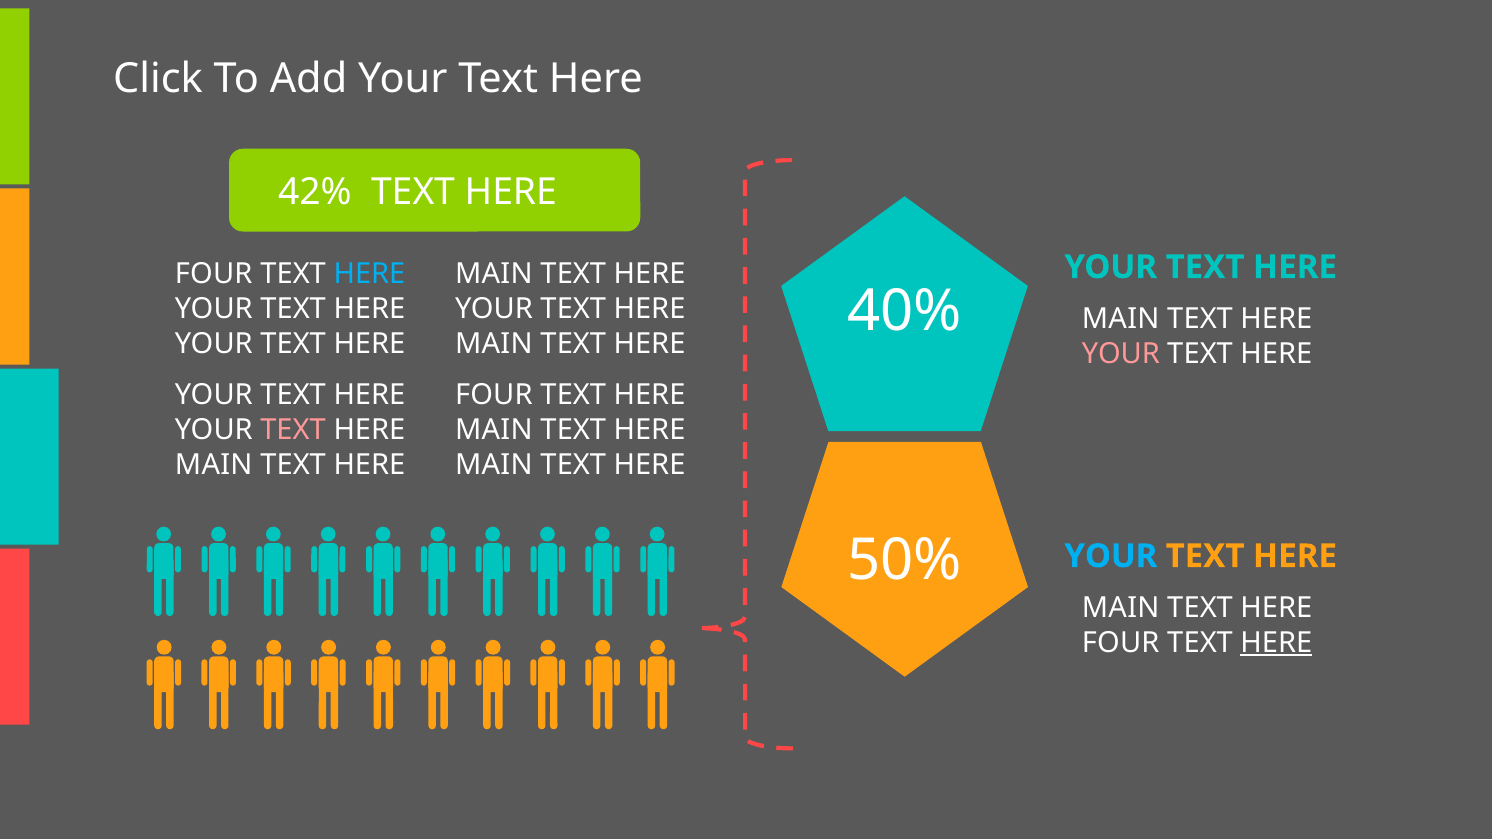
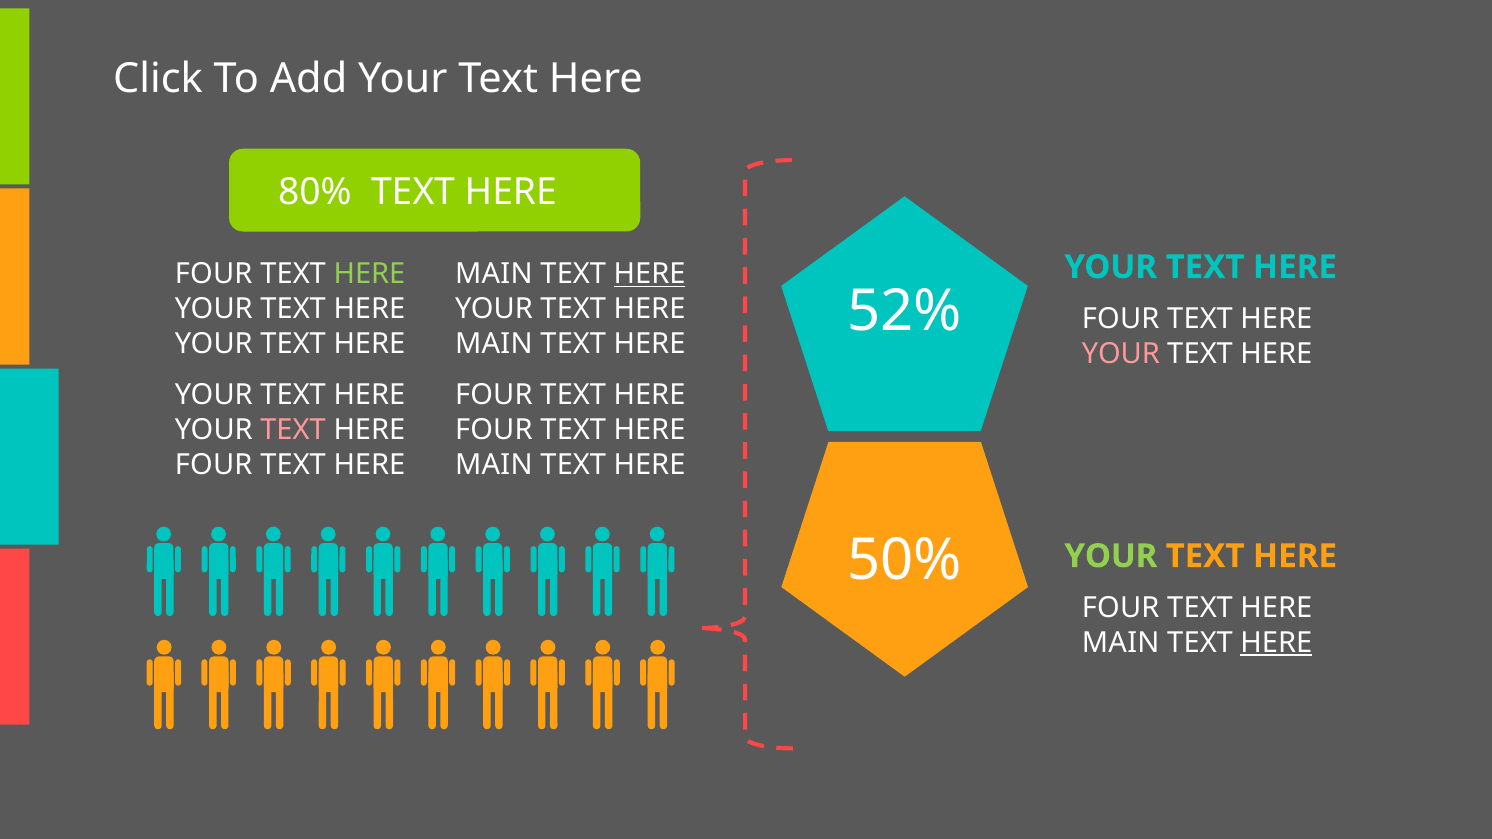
42%: 42% -> 80% (315, 192)
HERE colour: light blue -> light green (369, 274)
HERE underline: none -> present (650, 274)
40%: 40% -> 52% (904, 311)
MAIN: MAIN -> FOUR (1121, 319)
MAIN: MAIN -> FOUR (494, 430)
MAIN: MAIN -> FOUR (214, 465)
YOUR colour: light blue -> light green (1111, 556)
MAIN: MAIN -> FOUR (1121, 608)
FOUR: FOUR -> MAIN (1121, 643)
